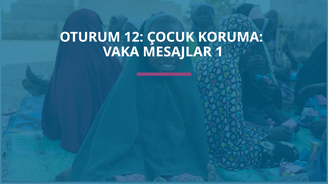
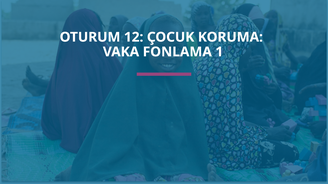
MESAJLAR: MESAJLAR -> FONLAMA (177, 52)
